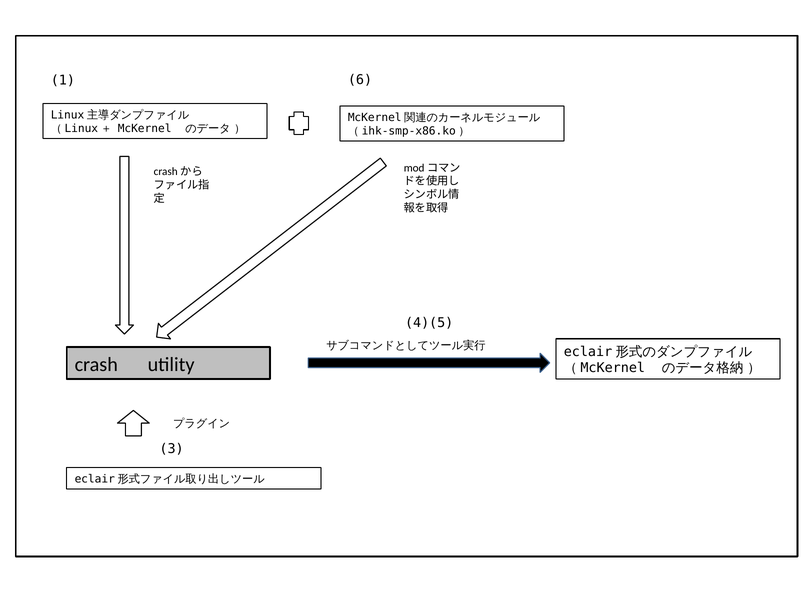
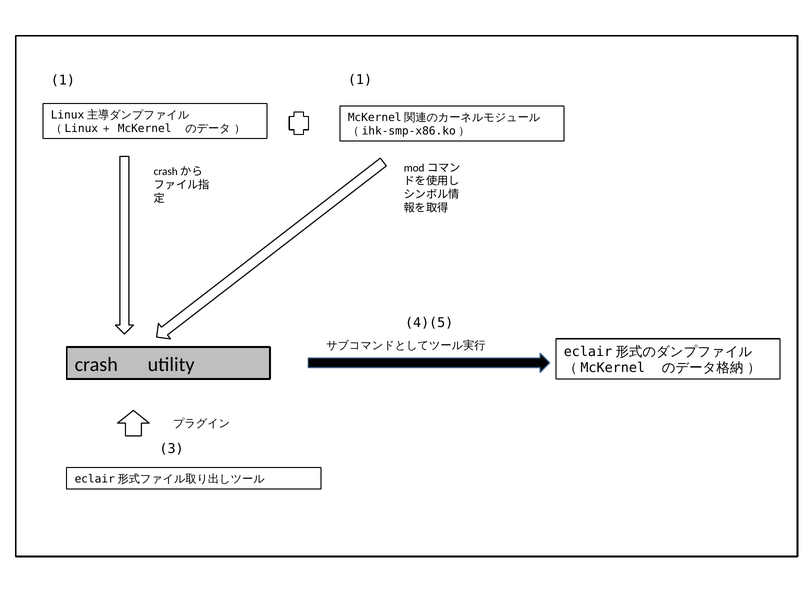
1 6: 6 -> 1 (360, 80)
